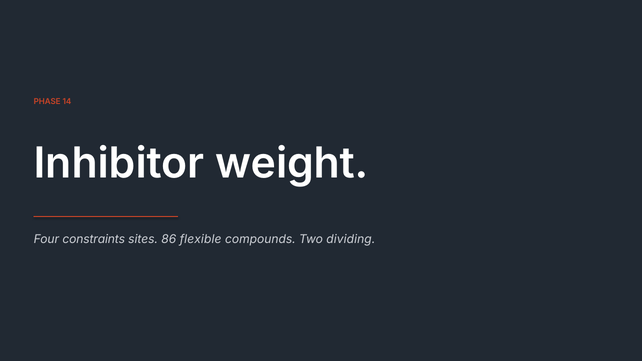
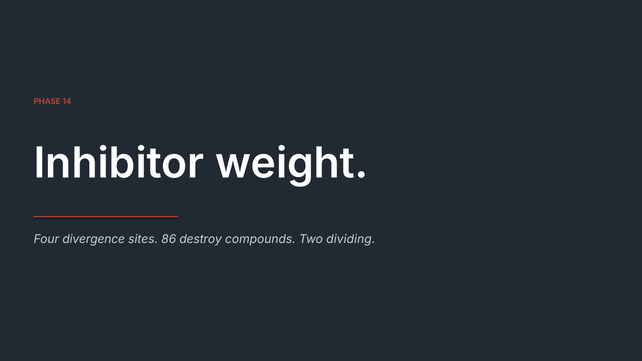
constraints: constraints -> divergence (94, 239)
flexible: flexible -> destroy (201, 239)
